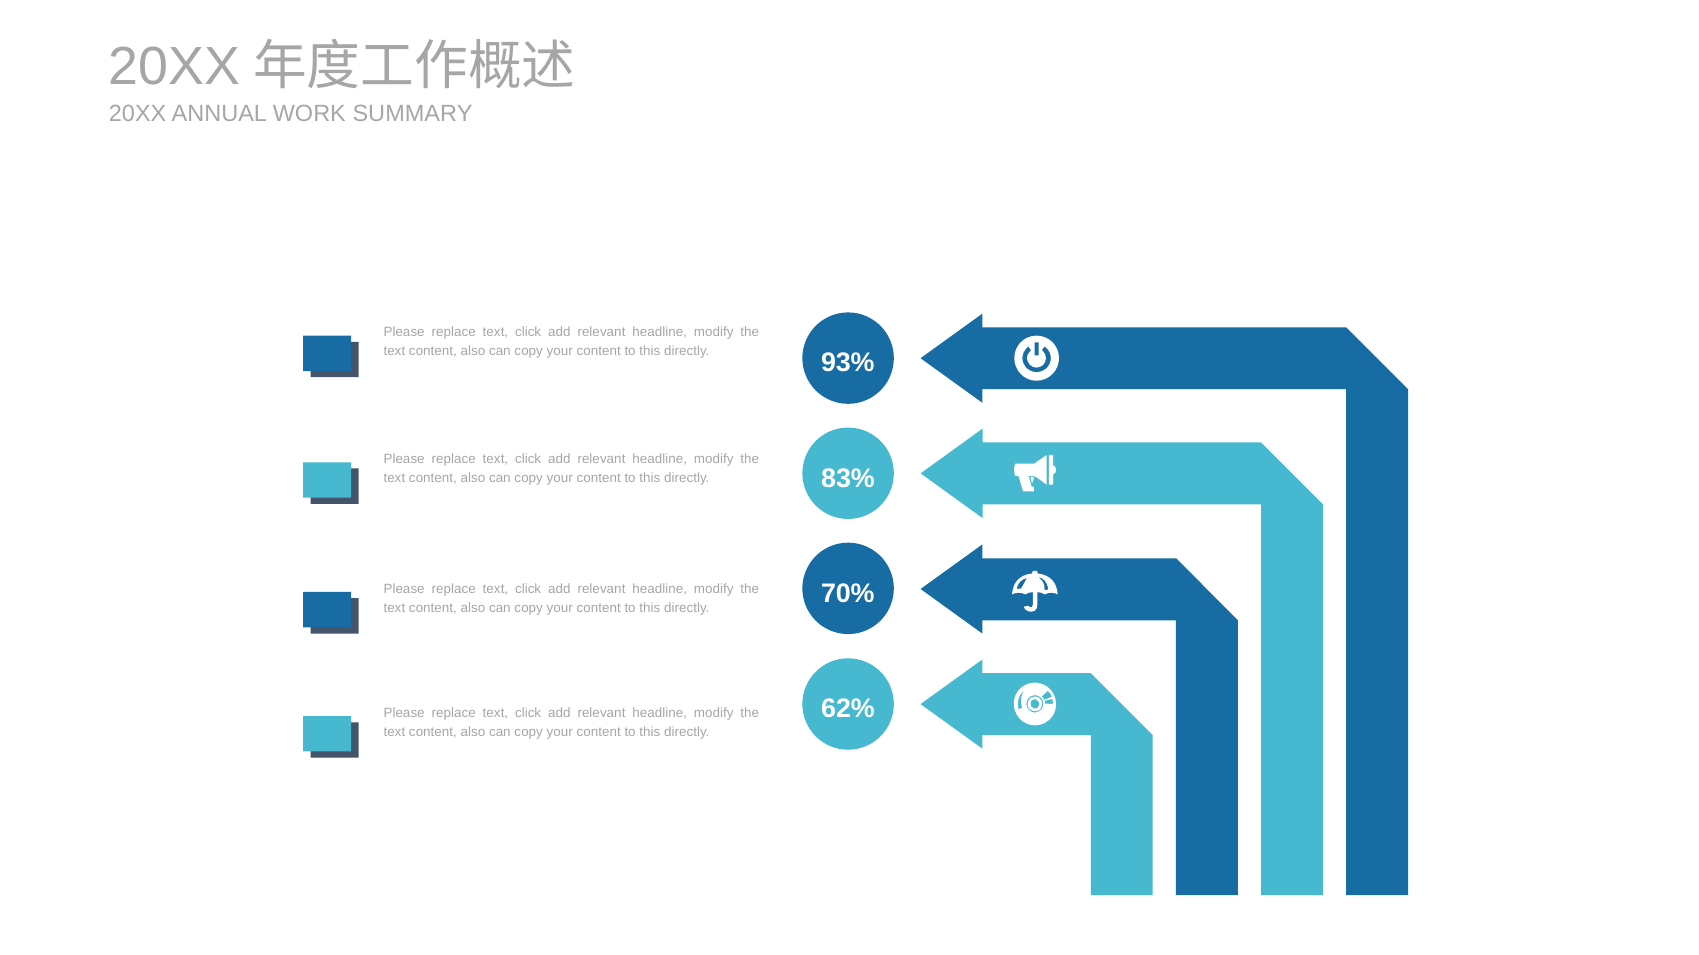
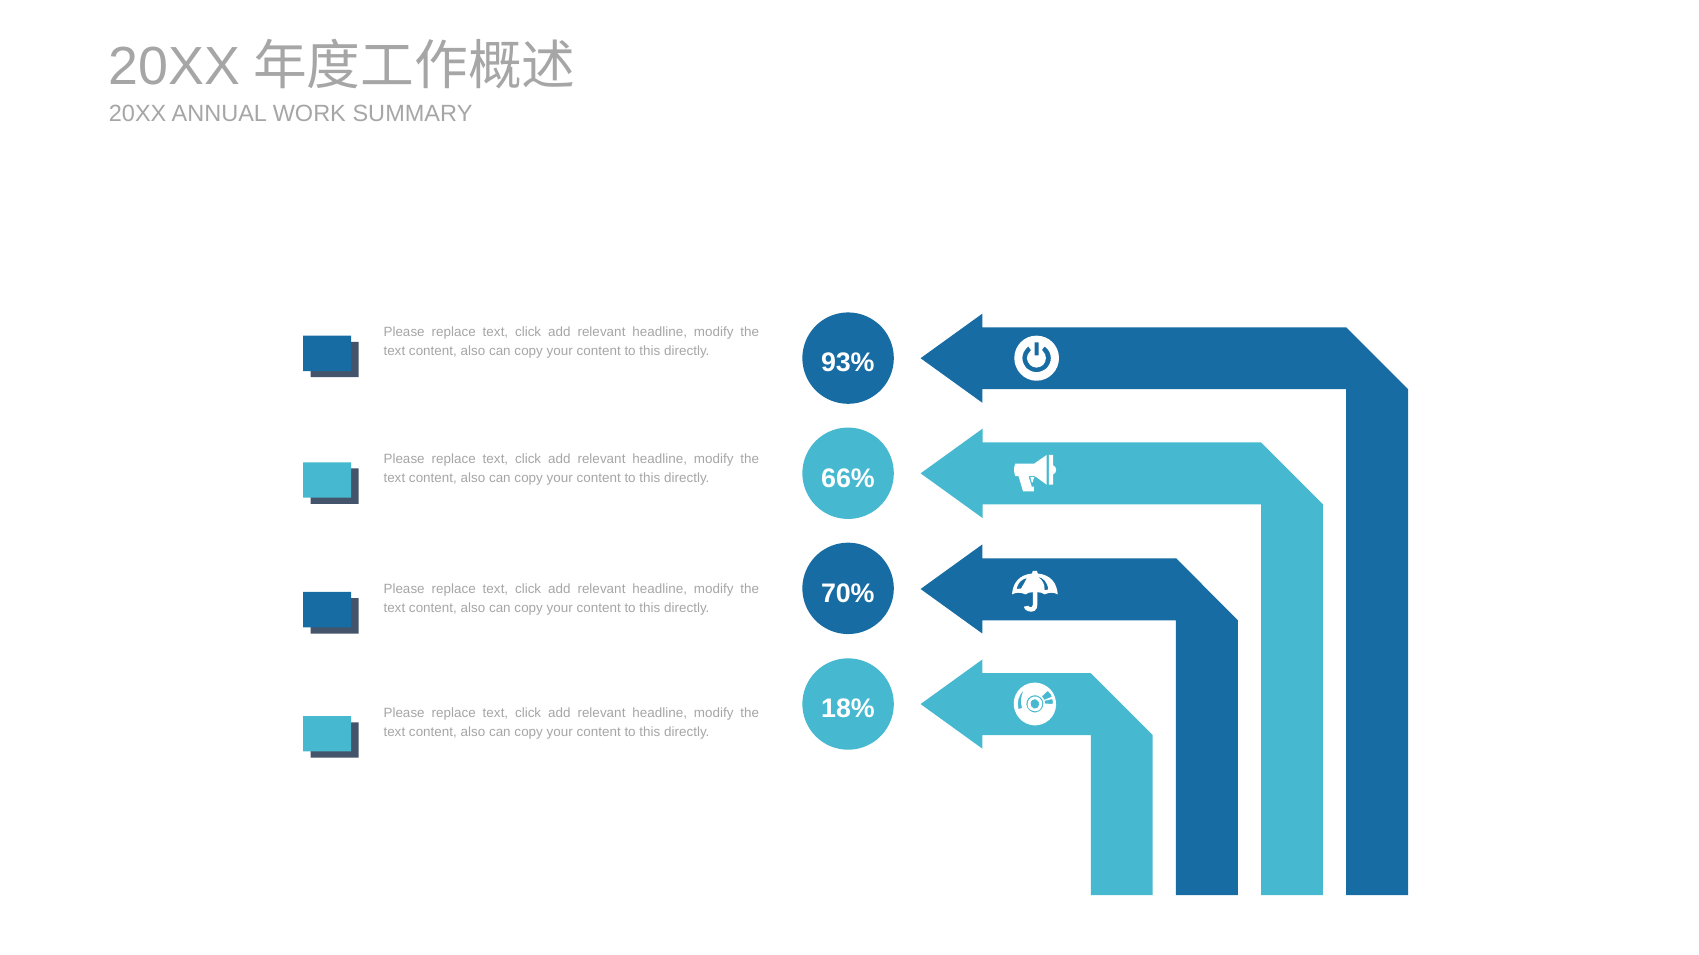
83%: 83% -> 66% (848, 479)
62%: 62% -> 18% (848, 709)
